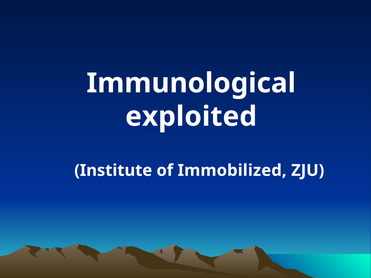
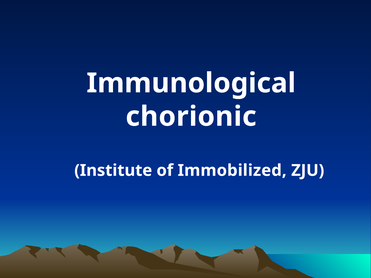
exploited: exploited -> chorionic (191, 117)
